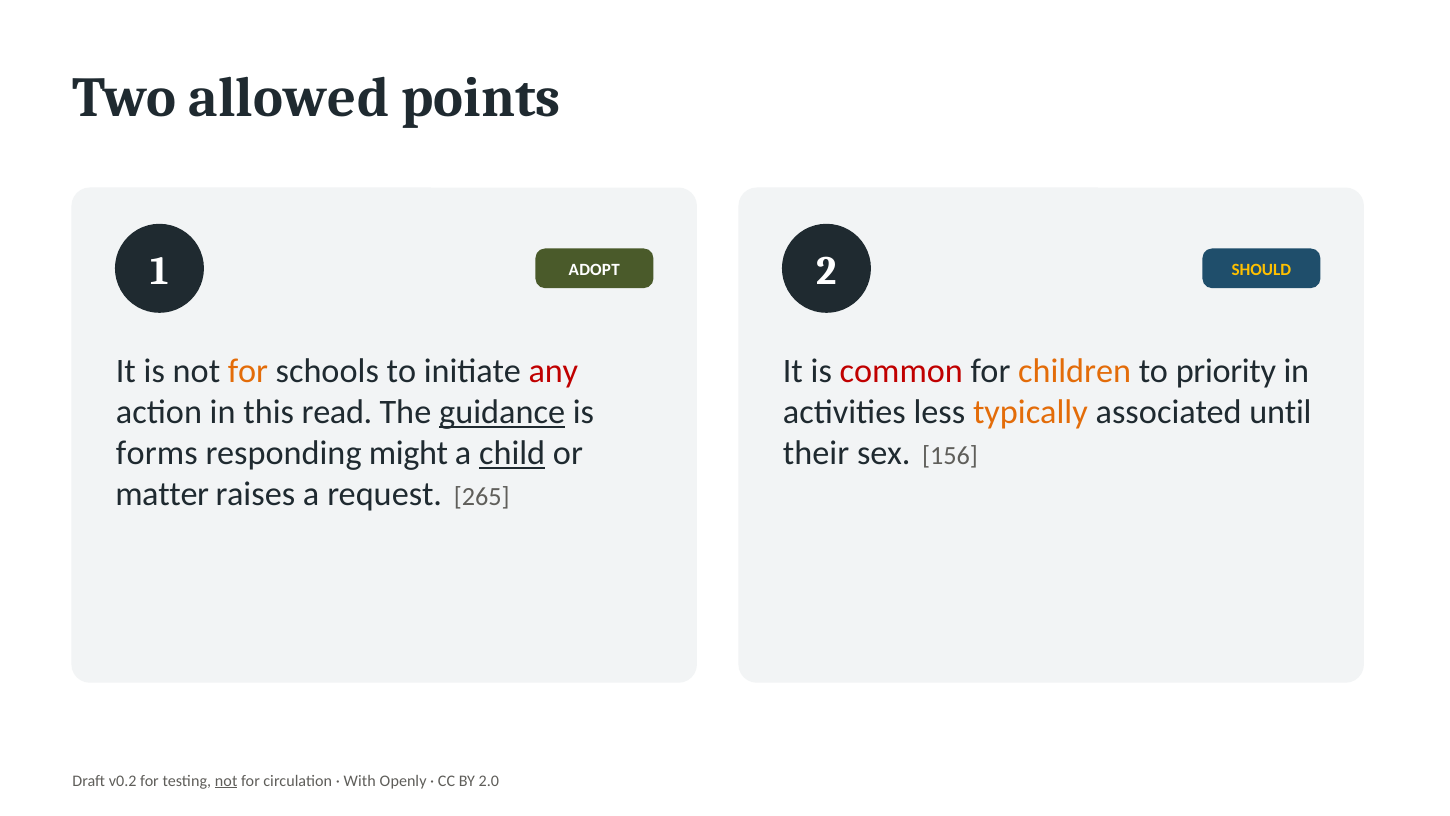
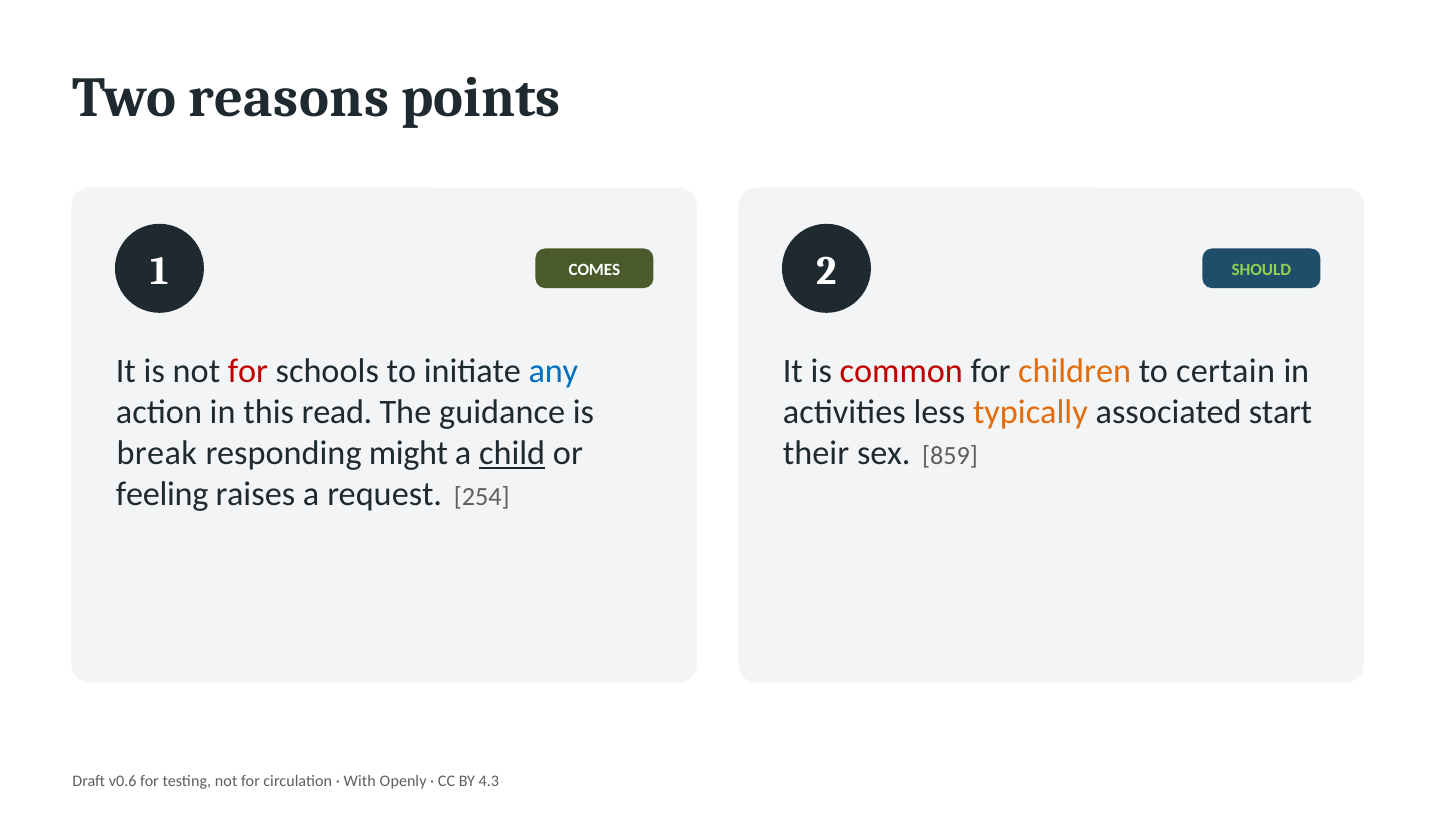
allowed: allowed -> reasons (289, 98)
ADOPT: ADOPT -> COMES (594, 269)
SHOULD colour: yellow -> light green (1261, 269)
for colour: orange -> red (248, 371)
any colour: red -> blue (553, 371)
priority: priority -> certain (1226, 371)
guidance underline: present -> none (502, 412)
until: until -> start (1280, 412)
forms: forms -> break (157, 453)
156: 156 -> 859 (950, 456)
matter: matter -> feeling (162, 494)
265: 265 -> 254 (482, 497)
v0.2: v0.2 -> v0.6 (123, 780)
not underline: present -> none (226, 780)
2.0: 2.0 -> 4.3 (489, 780)
